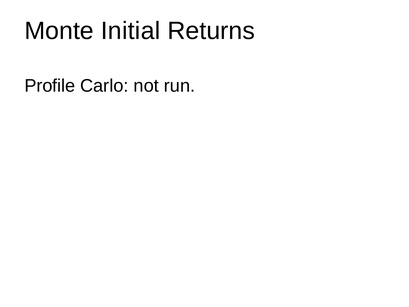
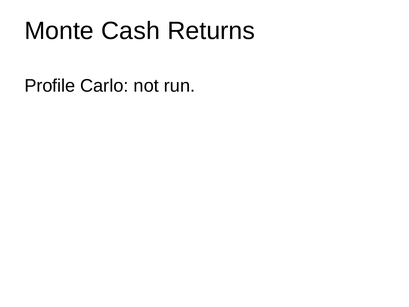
Initial: Initial -> Cash (131, 31)
